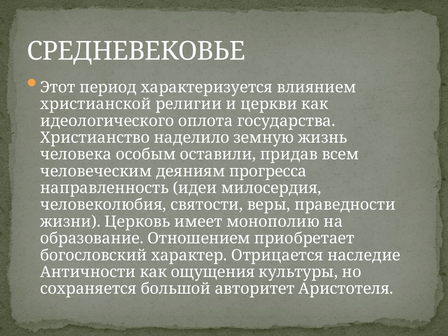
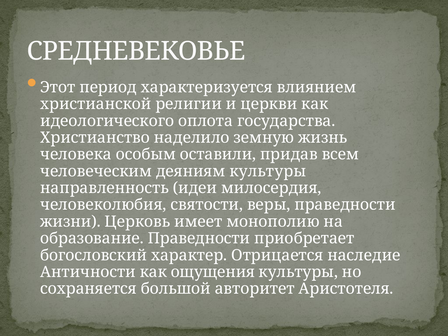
деяниям прогресса: прогресса -> культуры (268, 171)
образование Отношением: Отношением -> Праведности (199, 238)
